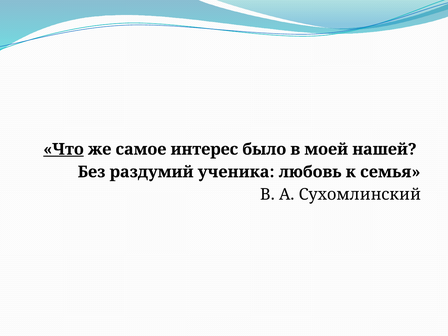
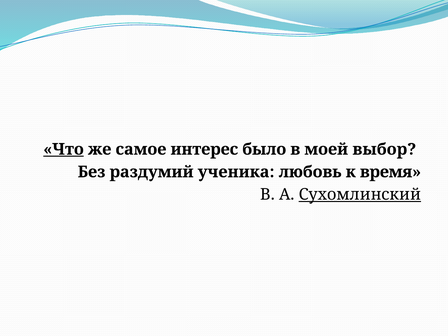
нашей: нашей -> выбор (384, 149)
семья: семья -> время (390, 172)
Сухомлинский underline: none -> present (360, 195)
